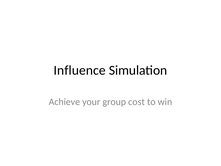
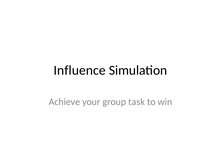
cost: cost -> task (137, 102)
